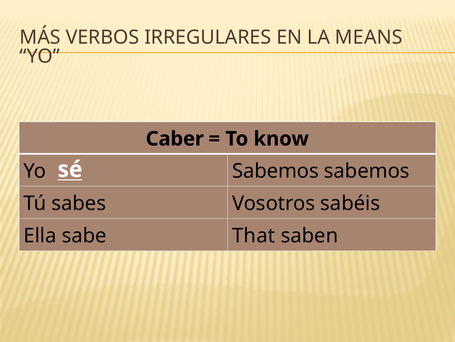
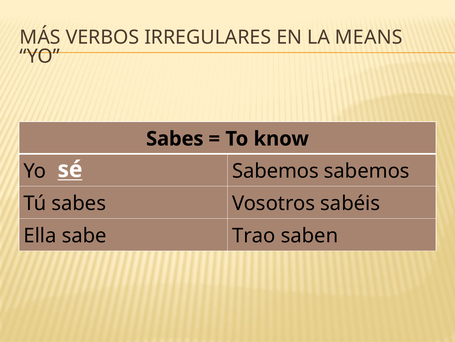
Caber: Caber -> Sabes (175, 139)
That: That -> Trao (254, 235)
